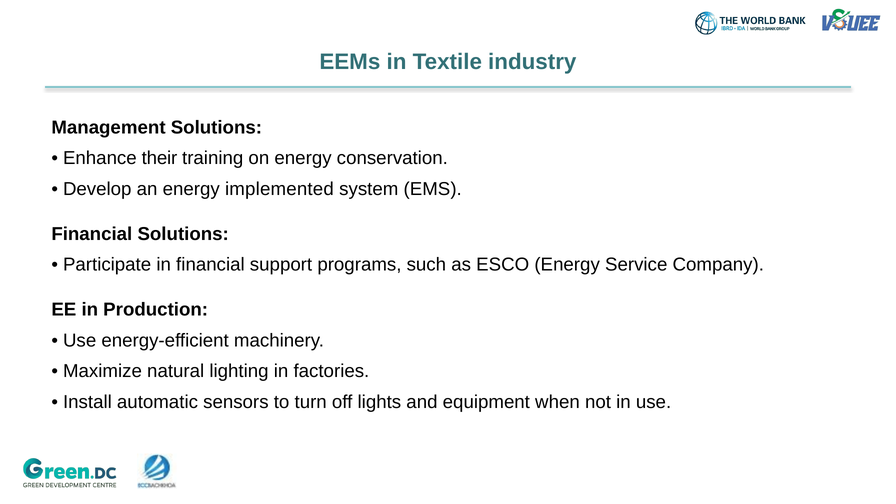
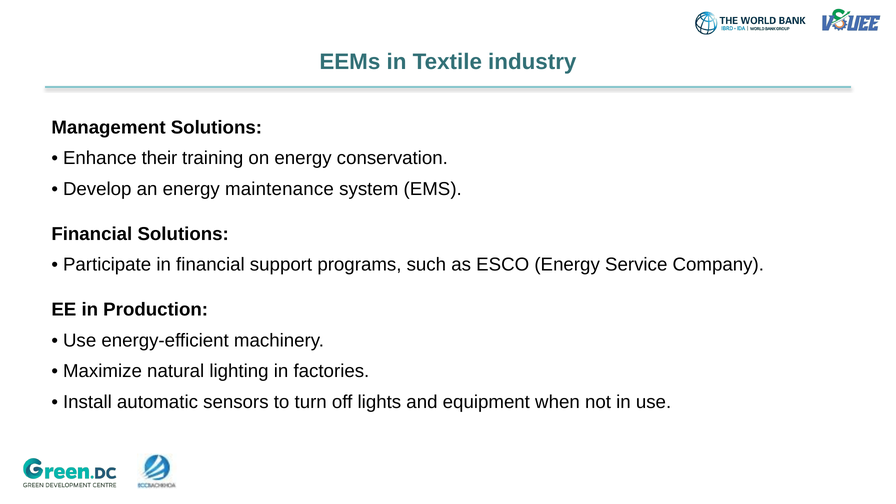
implemented: implemented -> maintenance (279, 189)
